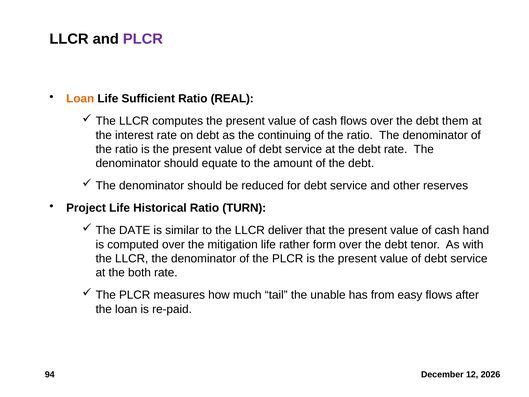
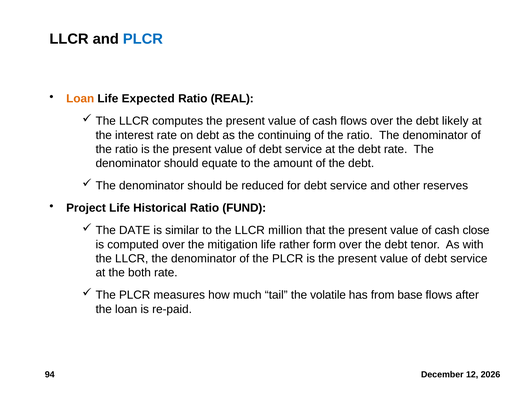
PLCR colour: purple -> blue (143, 39)
Sufficient: Sufficient -> Expected (148, 99)
them: them -> likely (455, 121)
TURN: TURN -> FUND (244, 208)
deliver: deliver -> million (285, 230)
hand: hand -> close (476, 230)
unable: unable -> volatile (328, 295)
easy: easy -> base (410, 295)
